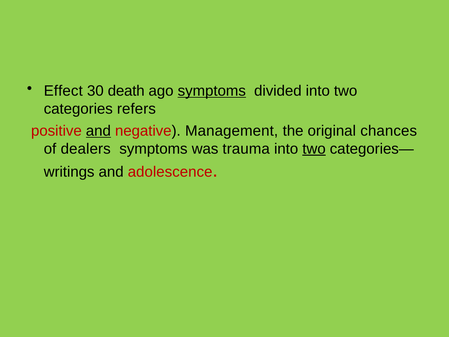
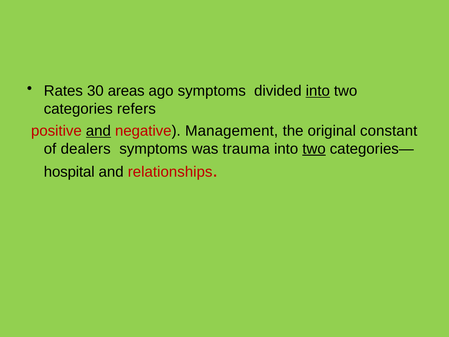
Effect: Effect -> Rates (63, 91)
death: death -> areas (126, 91)
symptoms underline: present -> none (212, 91)
into underline: none -> present (318, 91)
chances: chances -> constant (389, 131)
writings: writings -> hospital (69, 172)
adolescence: adolescence -> relationships (170, 172)
